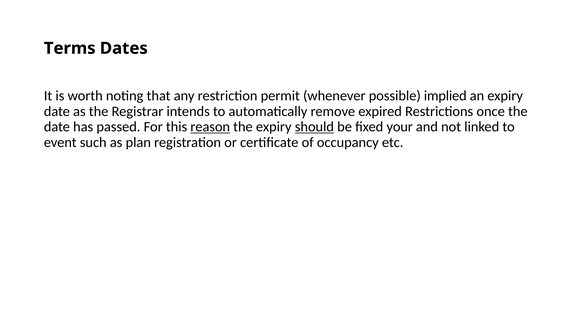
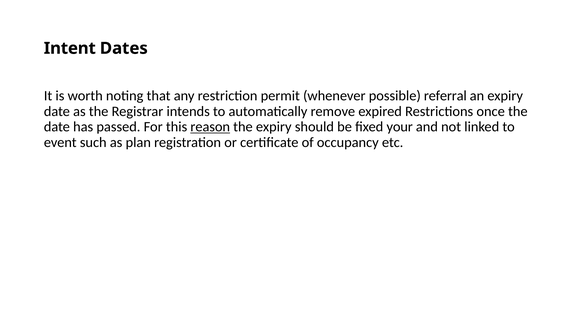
Terms: Terms -> Intent (70, 48)
implied: implied -> referral (445, 96)
should underline: present -> none (314, 127)
